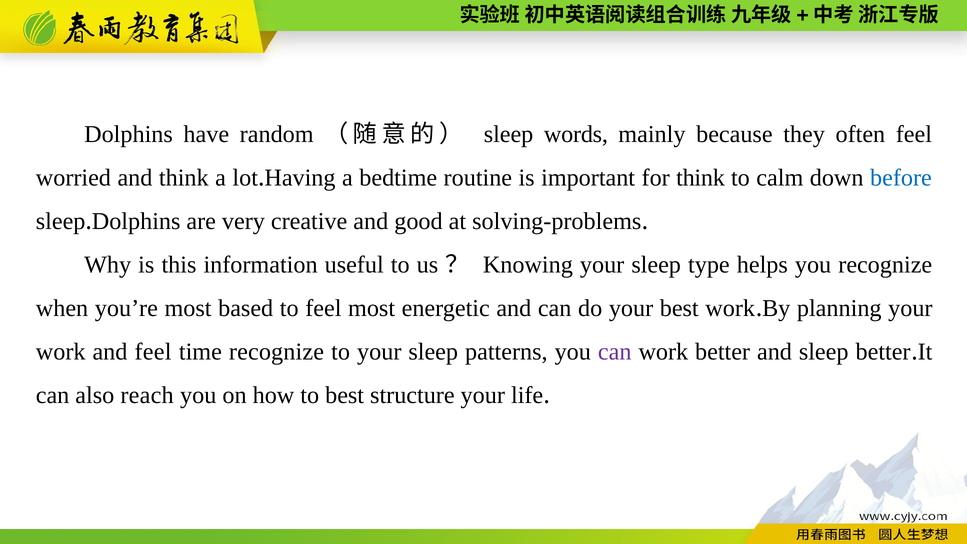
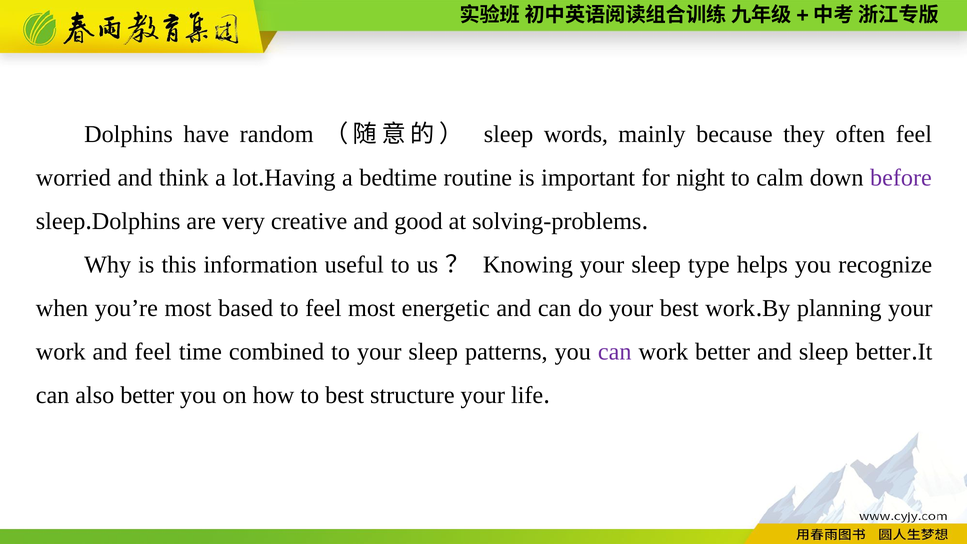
for think: think -> night (701, 178)
before colour: blue -> purple (901, 178)
time recognize: recognize -> combined (277, 352)
also reach: reach -> better (147, 395)
